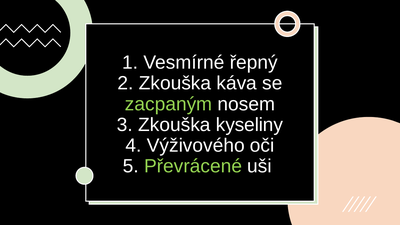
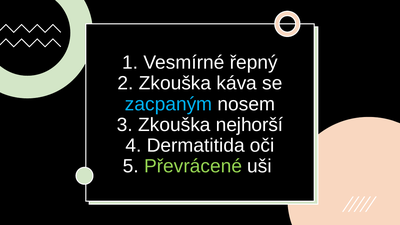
zacpaným colour: light green -> light blue (169, 104)
kyseliny: kyseliny -> nejhorší (250, 125)
Výživového: Výživového -> Dermatitida (196, 145)
